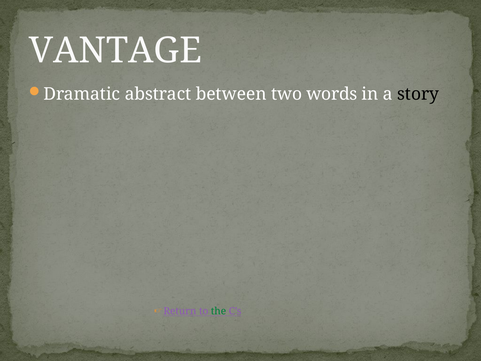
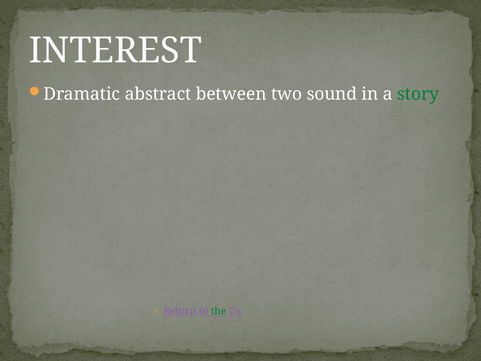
VANTAGE: VANTAGE -> INTEREST (115, 51)
words: words -> sound (332, 94)
story colour: black -> green (418, 94)
